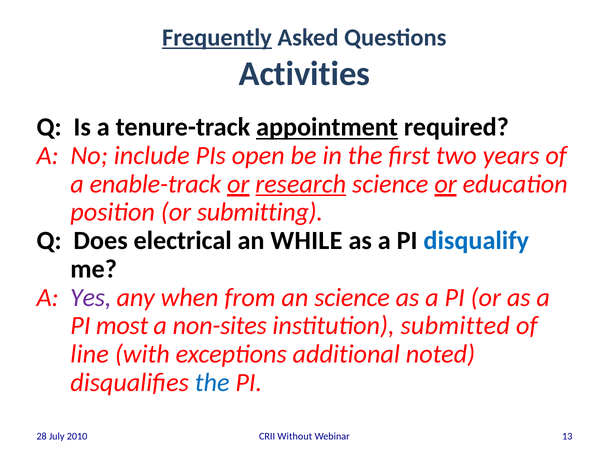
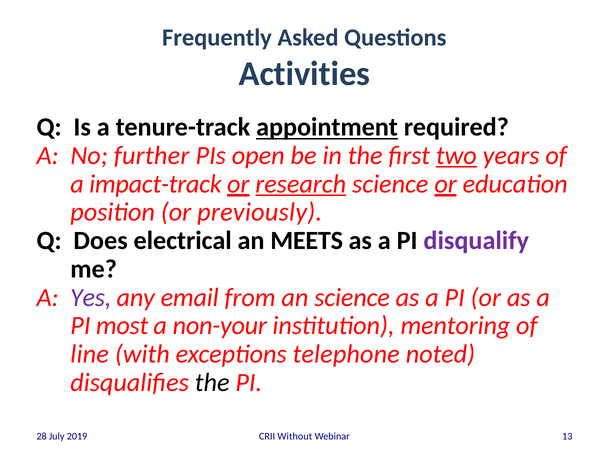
Frequently underline: present -> none (217, 38)
include: include -> further (152, 156)
two underline: none -> present (456, 156)
enable-track: enable-track -> impact-track (155, 184)
submitting: submitting -> previously (260, 212)
WHILE: WHILE -> MEETS (307, 241)
disqualify colour: blue -> purple (476, 241)
when: when -> email (190, 297)
non-sites: non-sites -> non-your (220, 326)
submitted: submitted -> mentoring (455, 326)
additional: additional -> telephone (346, 354)
the colour: blue -> black (212, 382)
2010: 2010 -> 2019 (77, 436)
